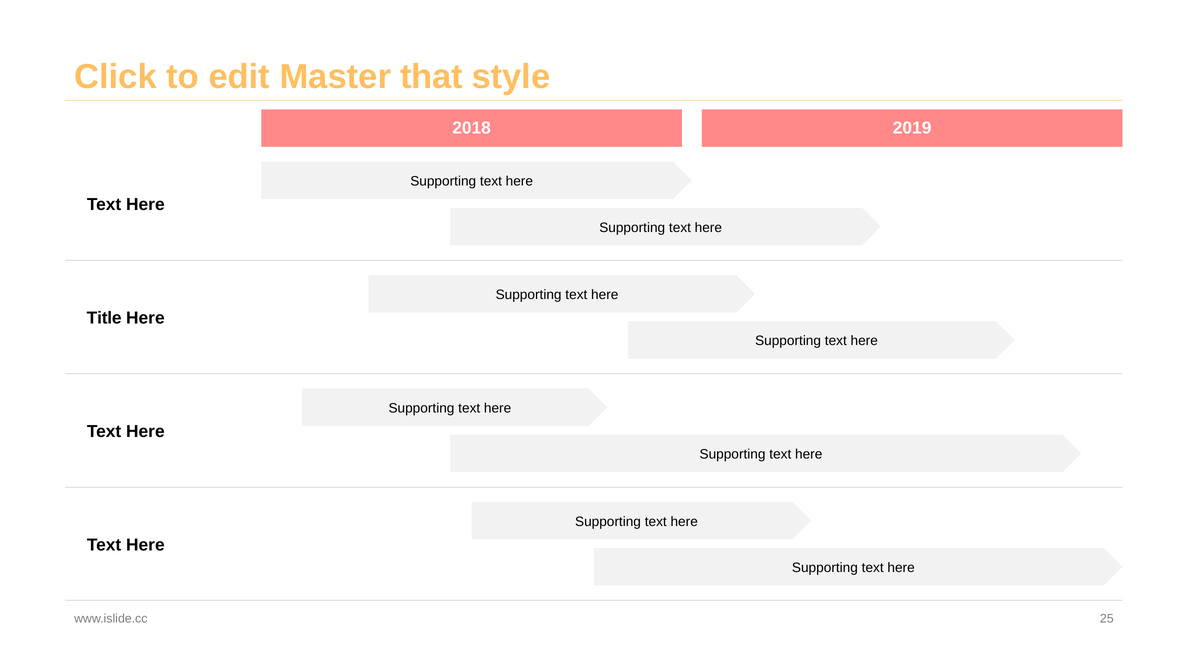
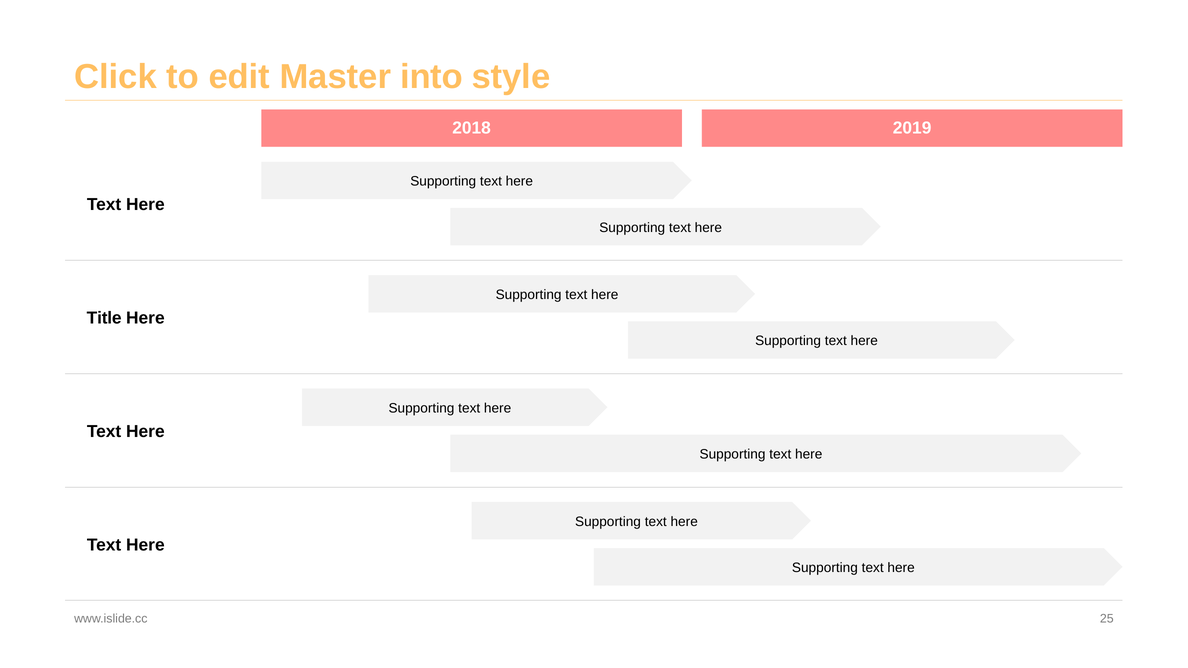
that: that -> into (431, 77)
